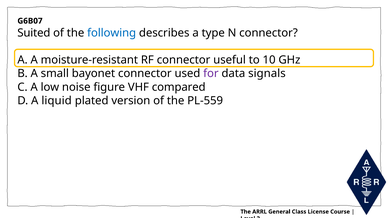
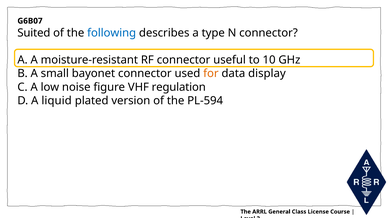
for colour: purple -> orange (211, 74)
signals: signals -> display (267, 74)
compared: compared -> regulation (179, 87)
PL-559: PL-559 -> PL-594 (205, 101)
